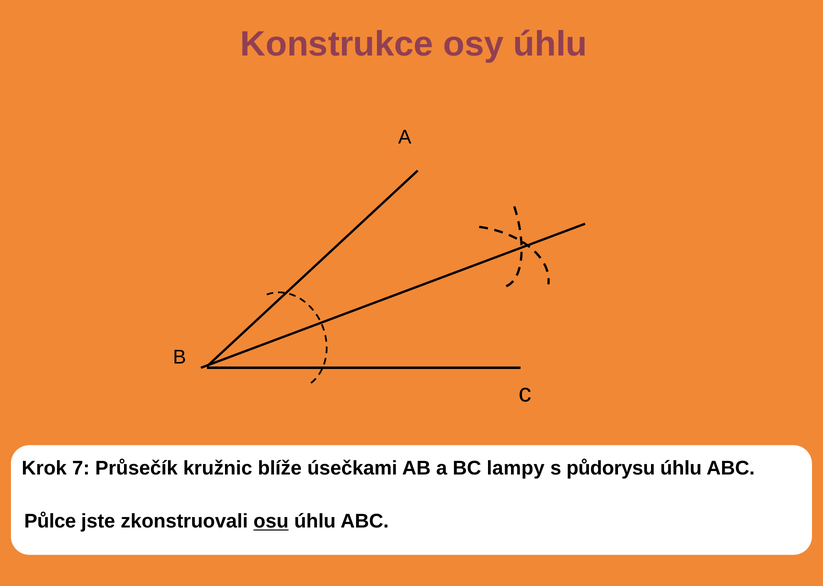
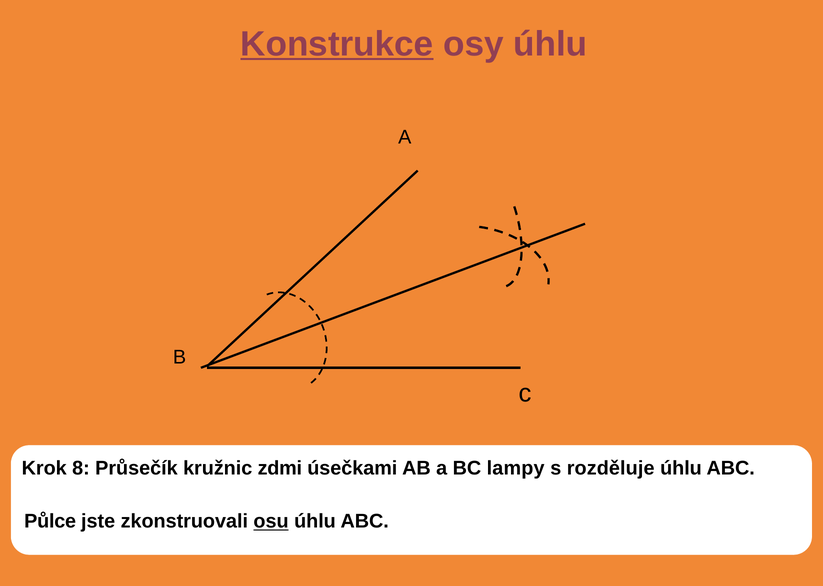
Konstrukce underline: none -> present (337, 44)
7: 7 -> 8 (81, 468)
blíže: blíže -> zdmi (280, 468)
půdorysu: půdorysu -> rozděluje (611, 468)
